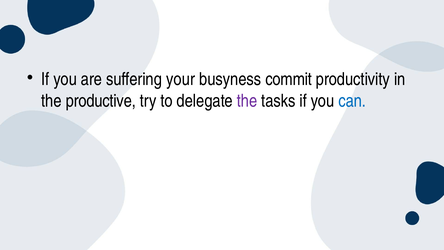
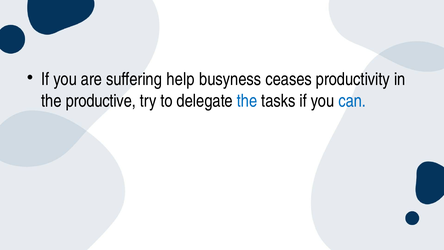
your: your -> help (181, 79)
commit: commit -> ceases (289, 79)
the colour: purple -> blue (247, 101)
